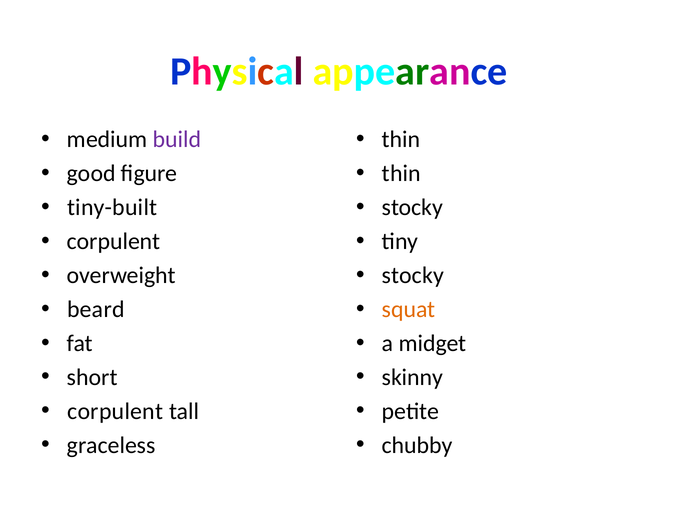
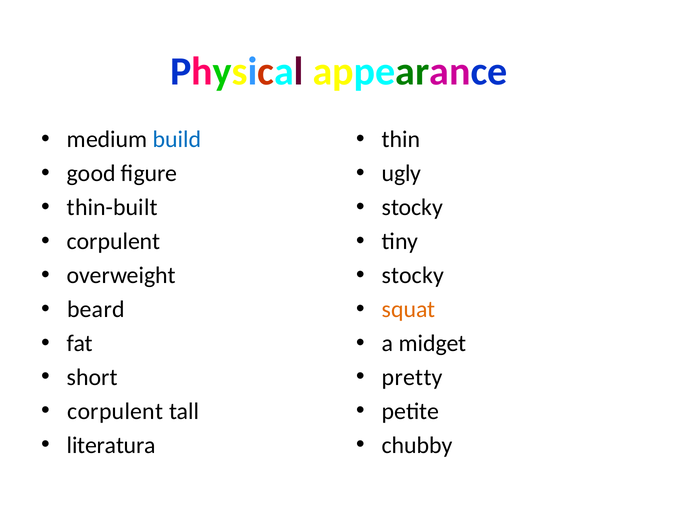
build colour: purple -> blue (177, 140)
thin: thin -> ugly (402, 174)
tiny-built: tiny-built -> thin-built (112, 208)
skinny: skinny -> pretty (412, 377)
graceless: graceless -> literatura (111, 445)
